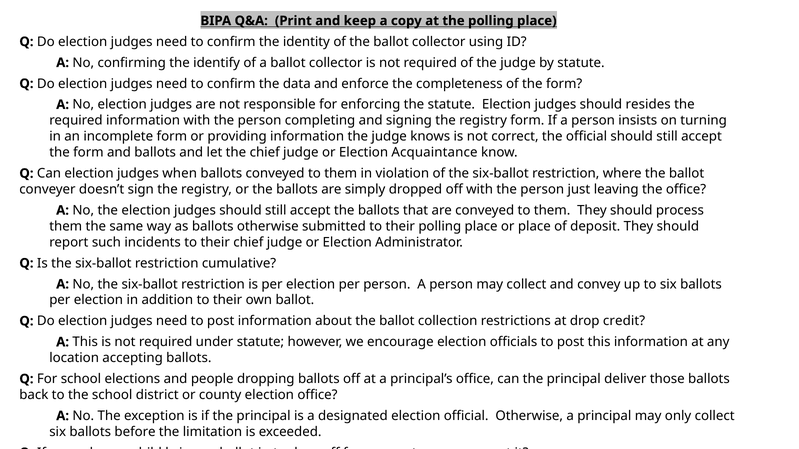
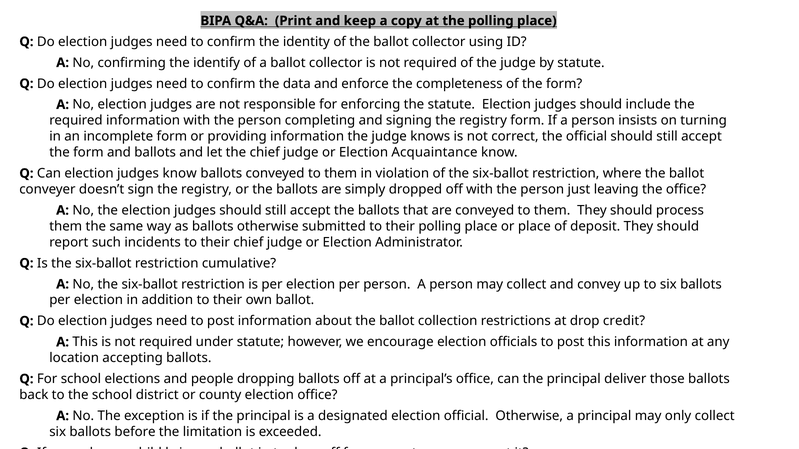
resides: resides -> include (648, 105)
judges when: when -> know (180, 174)
